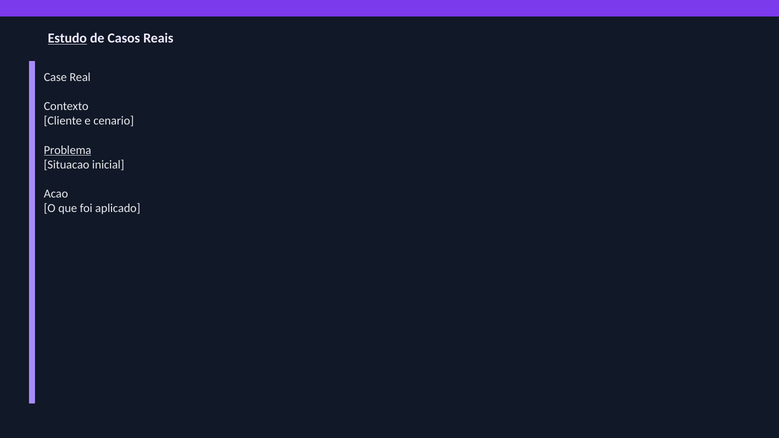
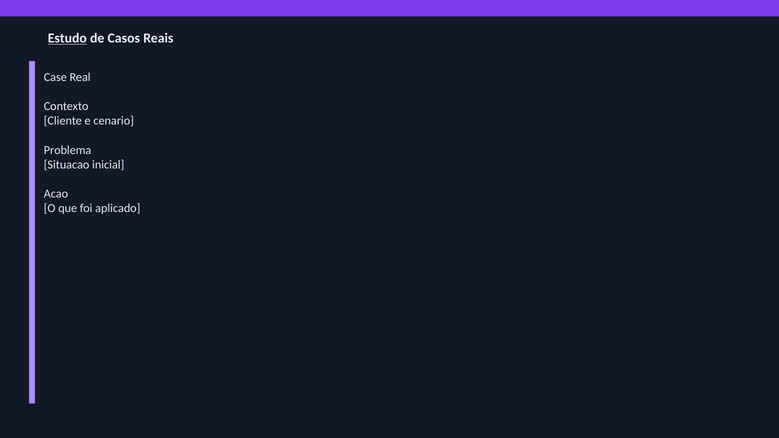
Problema underline: present -> none (68, 150)
